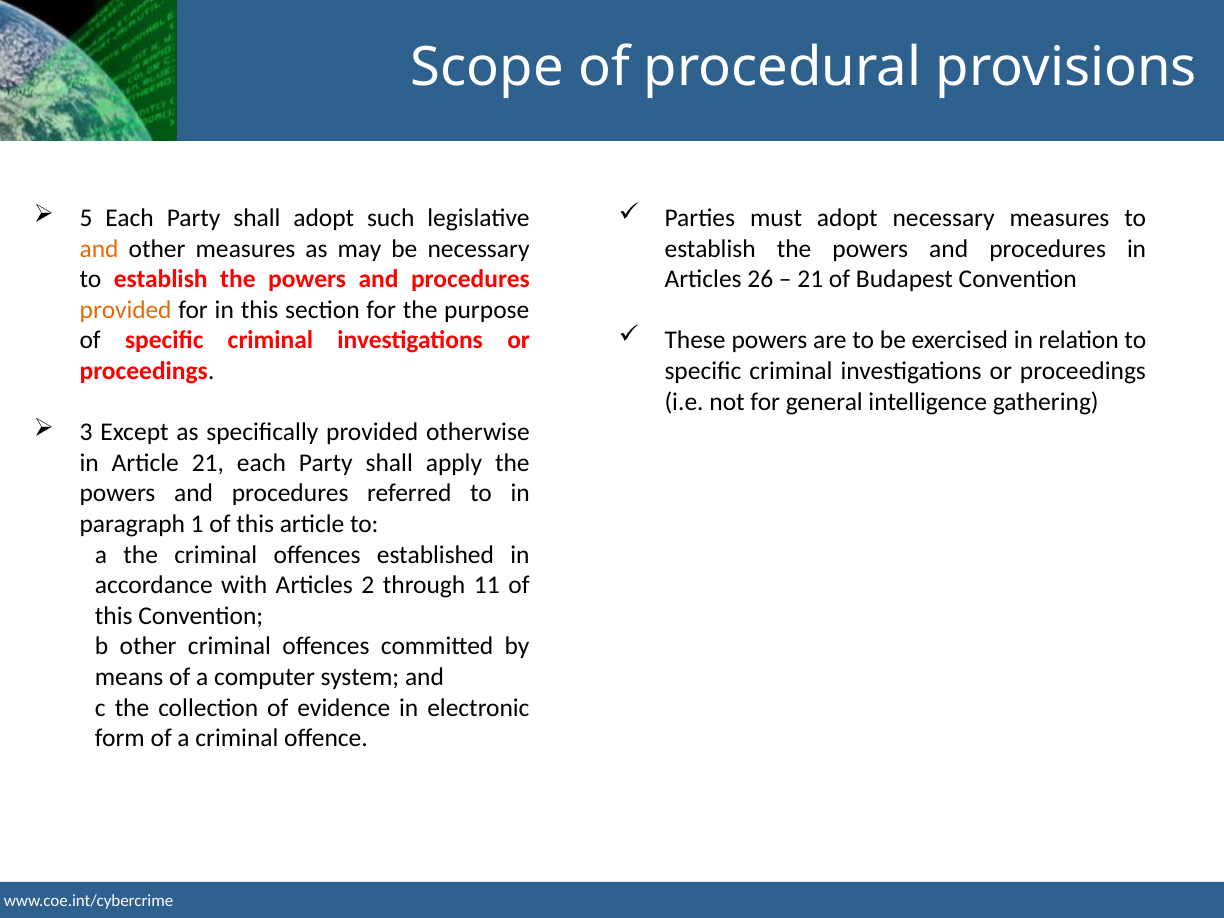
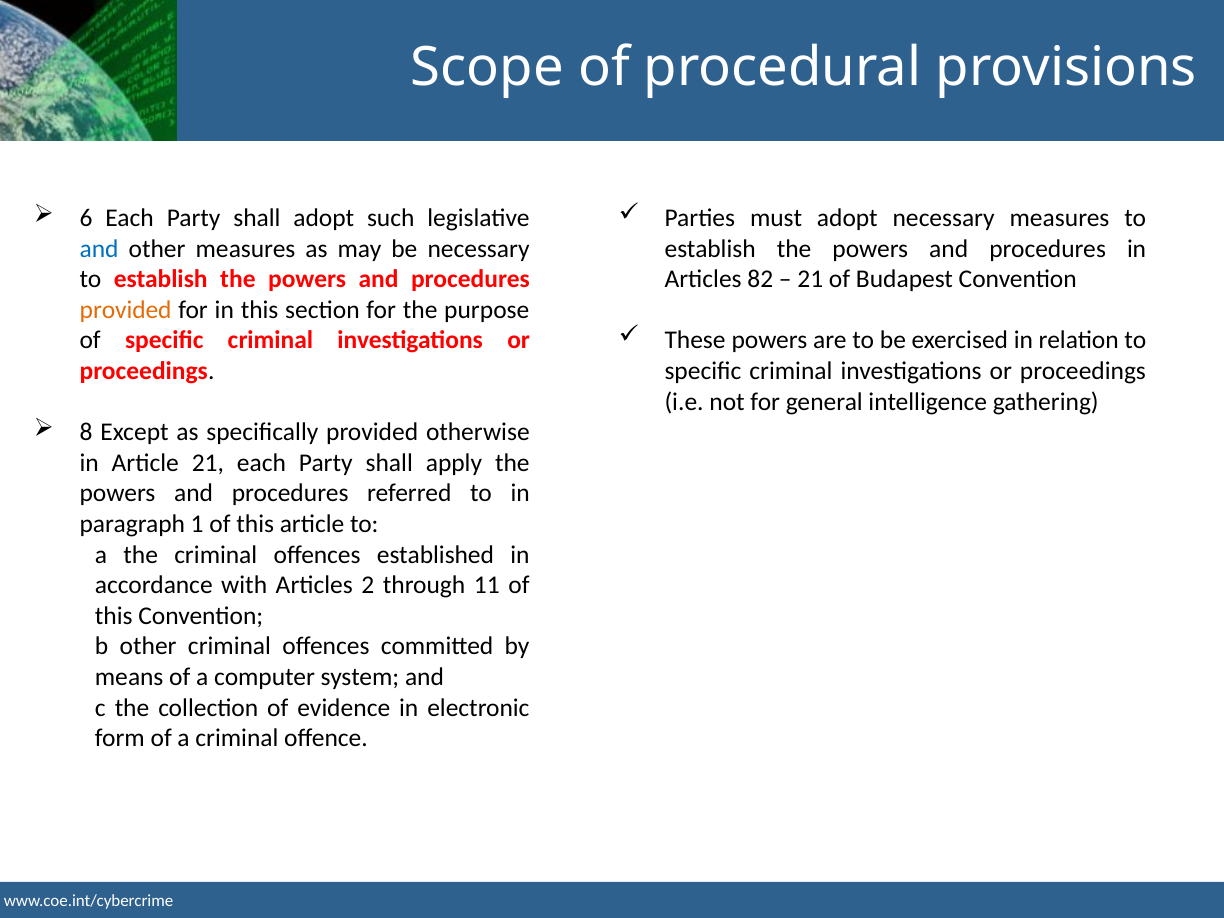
5: 5 -> 6 (86, 218)
and colour: orange -> blue (99, 249)
26: 26 -> 82 (760, 279)
3: 3 -> 8 (86, 432)
